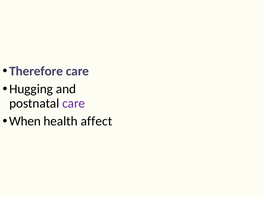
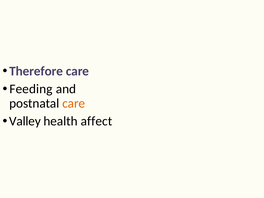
Hugging: Hugging -> Feeding (31, 89)
care colour: purple -> orange (74, 103)
When: When -> Valley (25, 121)
